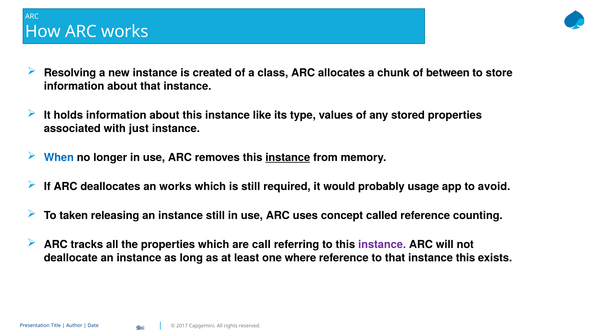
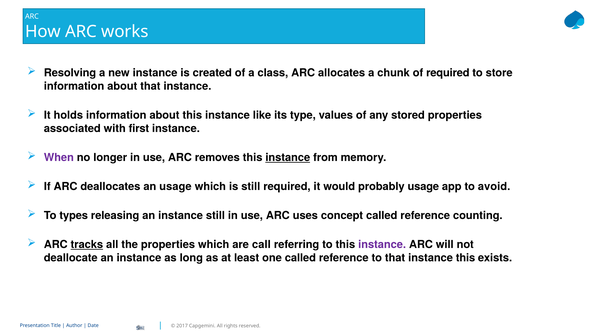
of between: between -> required (448, 73)
just: just -> first (139, 128)
When colour: blue -> purple (59, 157)
an works: works -> usage (175, 186)
taken: taken -> types (74, 215)
tracks underline: none -> present (87, 244)
one where: where -> called (300, 258)
